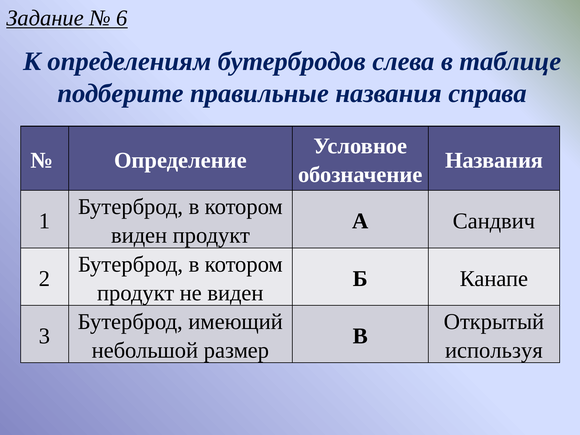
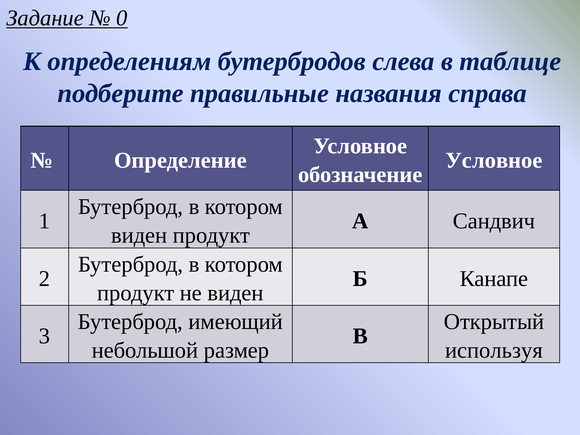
6: 6 -> 0 (122, 18)
Названия: Названия -> Условное (494, 160)
